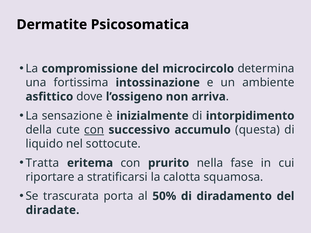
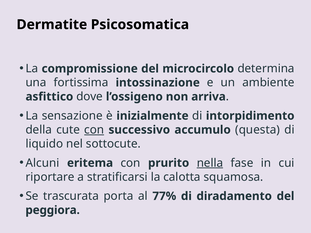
Tratta: Tratta -> Alcuni (42, 163)
nella underline: none -> present (210, 163)
50%: 50% -> 77% (164, 196)
diradate: diradate -> peggiora (53, 210)
